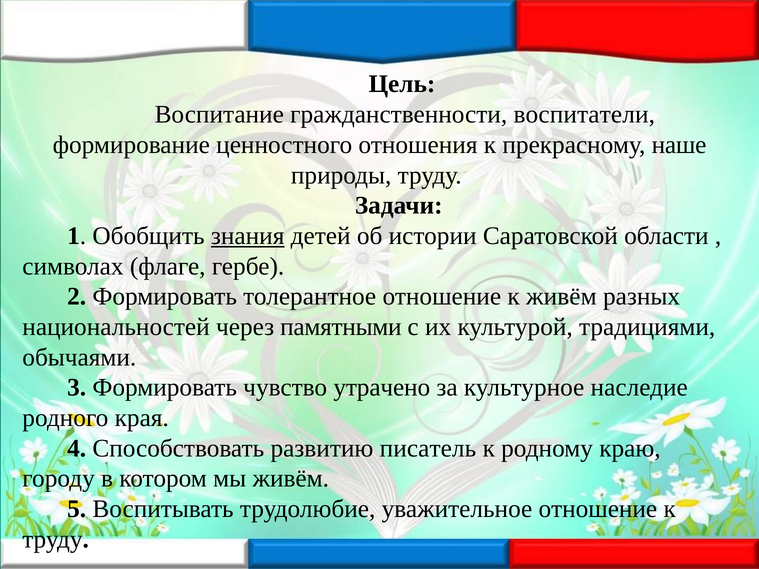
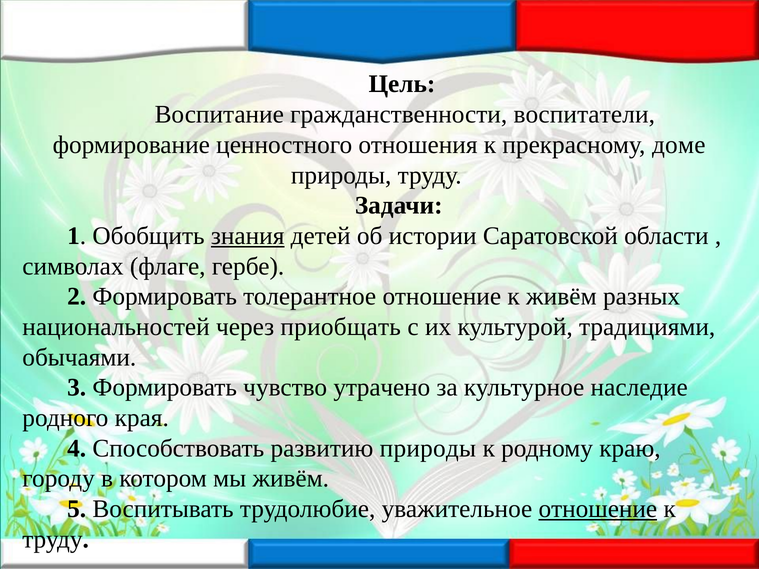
наше: наше -> доме (679, 145)
памятными: памятными -> приобщать (341, 327)
развитию писатель: писатель -> природы (428, 448)
отношение underline: none -> present (598, 509)
